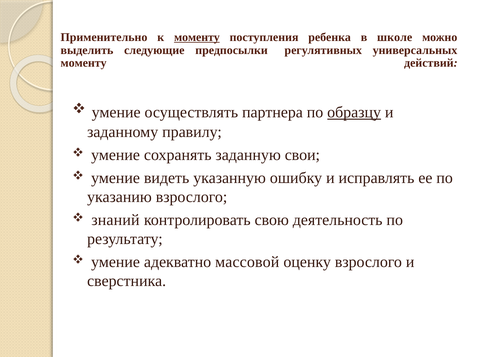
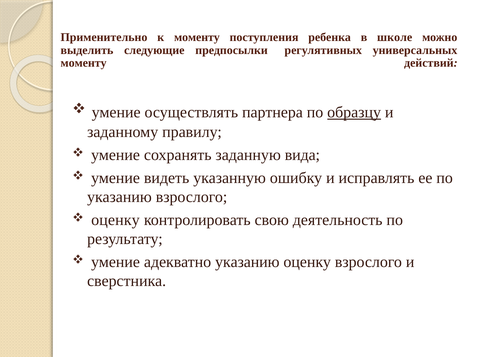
моменту underline: present -> none (197, 37)
свои: свои -> вида (302, 155)
знаний: знаний -> оценку (115, 220)
адекватно массовой: массовой -> указанию (247, 263)
